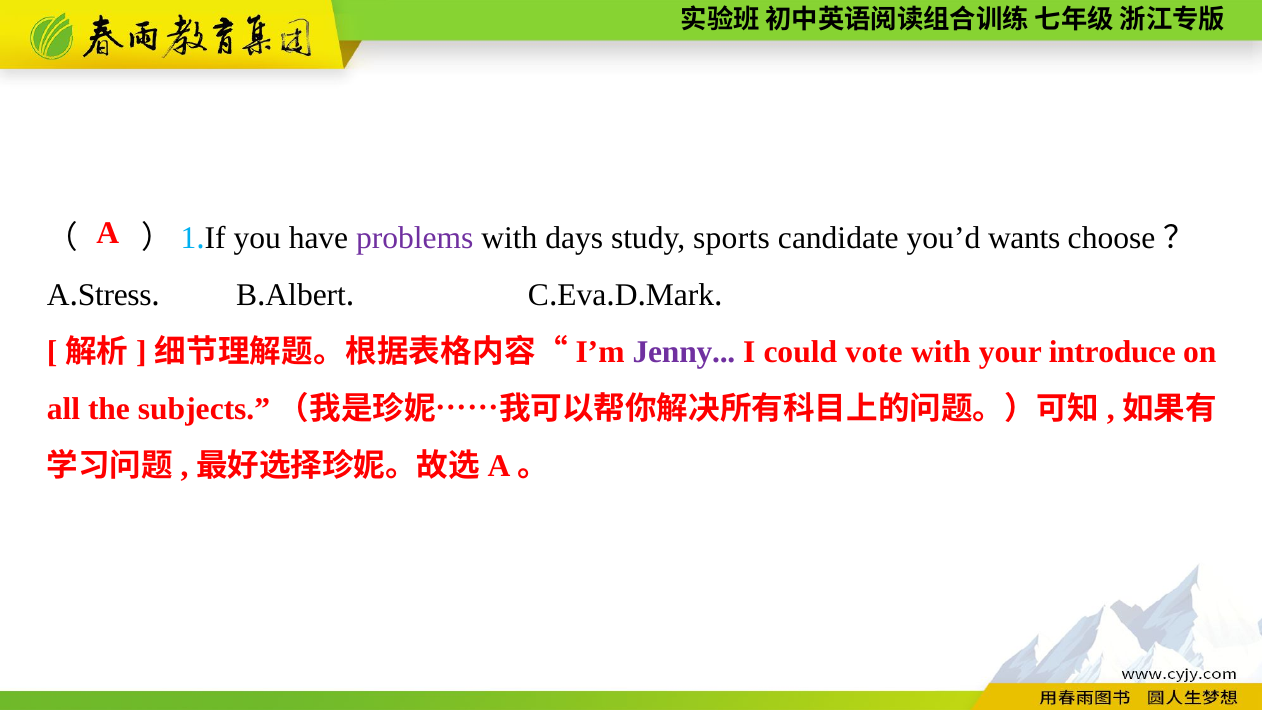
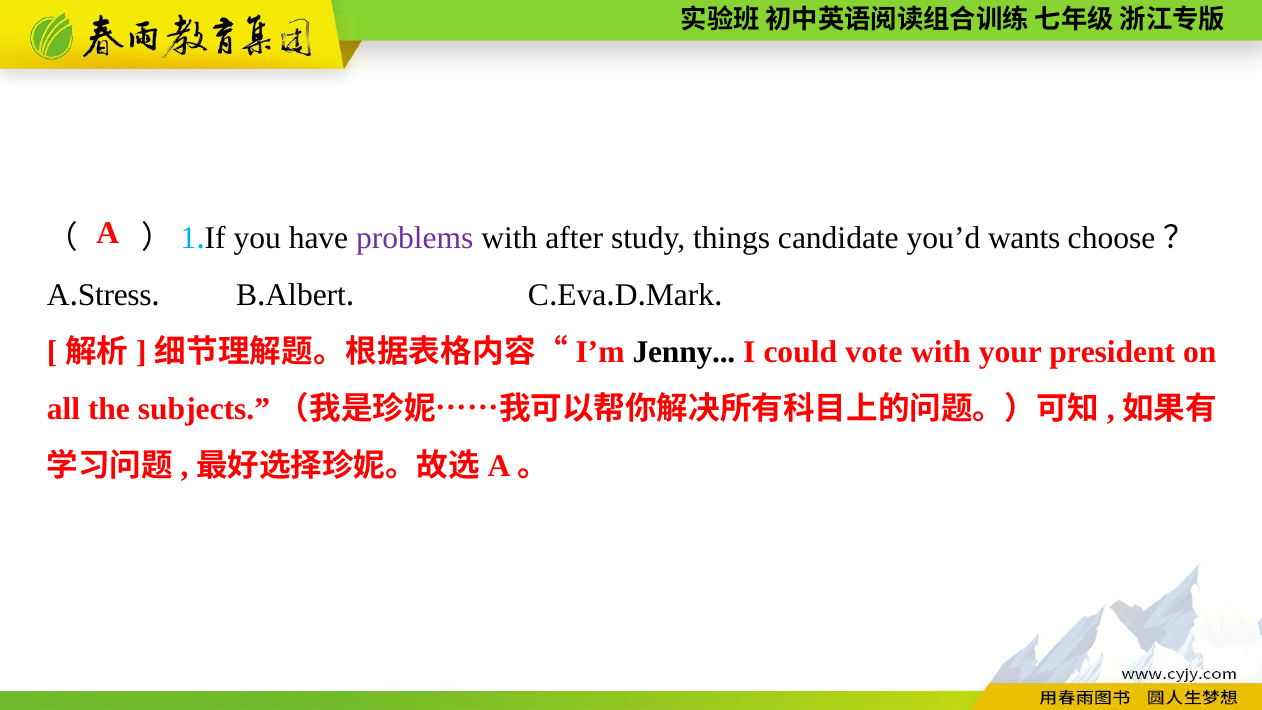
days: days -> after (574, 238)
sports: sports -> things (732, 238)
Jenny colour: purple -> black (684, 352)
introduce: introduce -> president (1112, 352)
